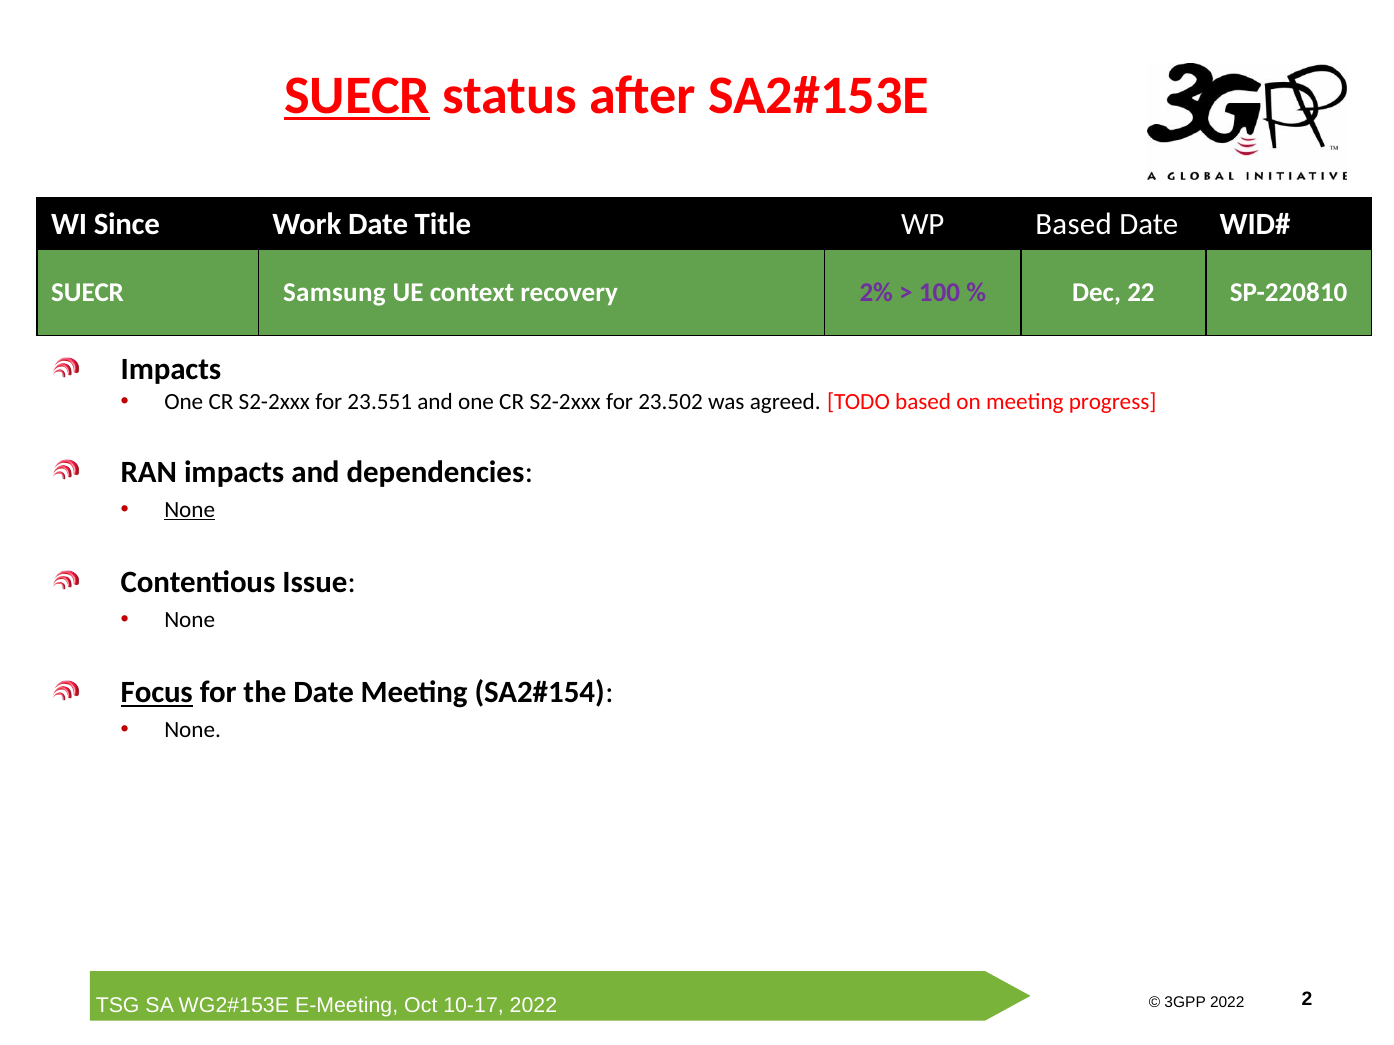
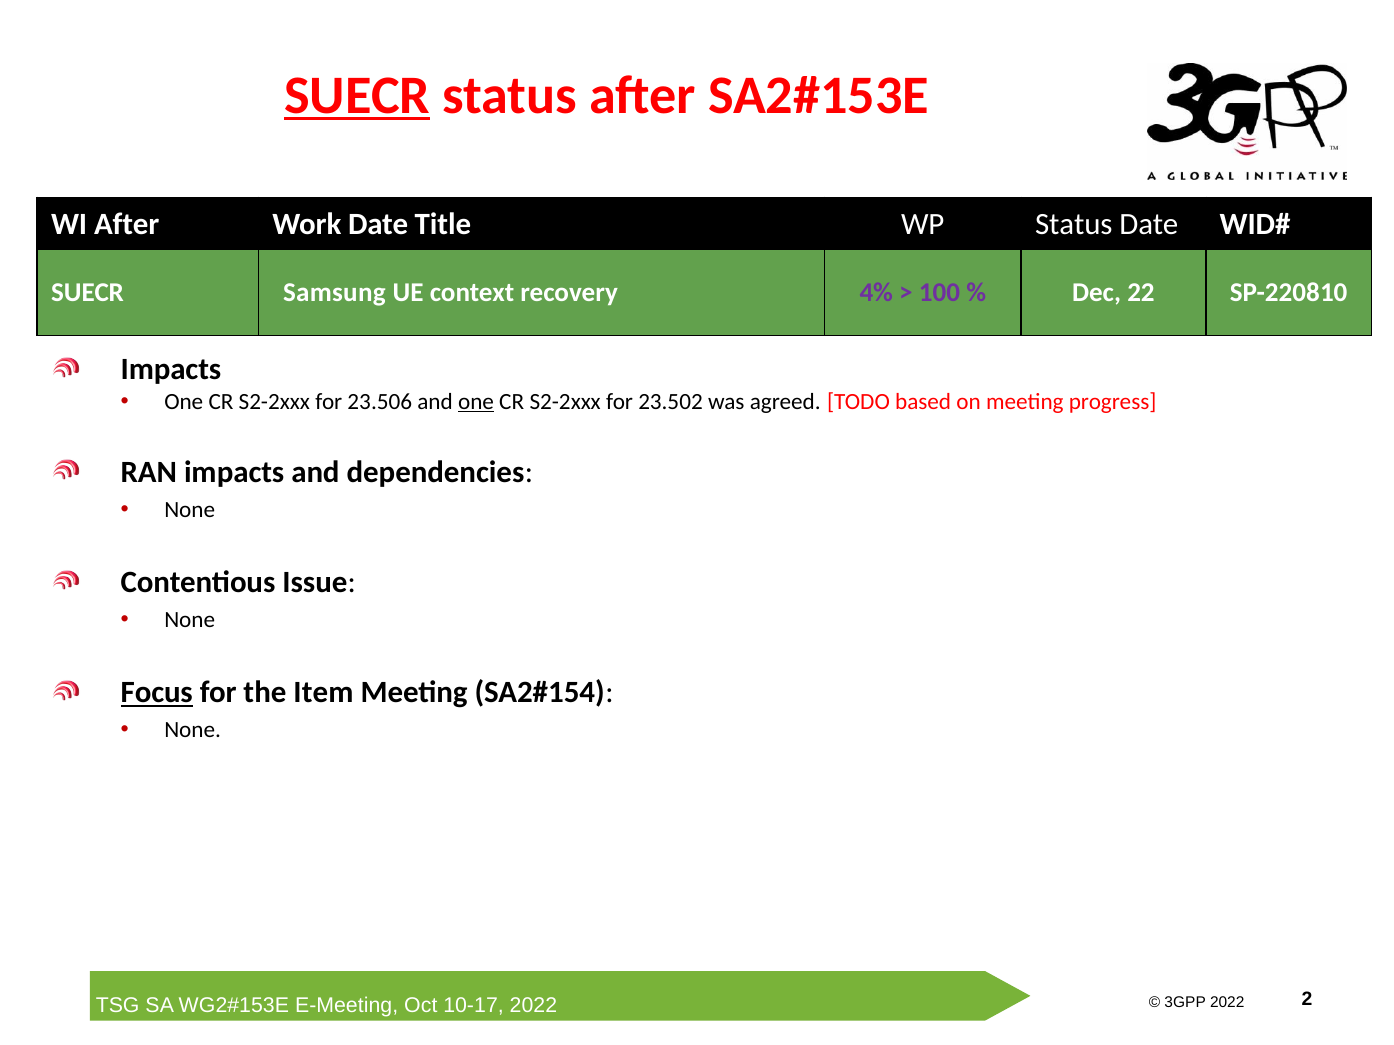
WI Since: Since -> After (127, 224)
WP Based: Based -> Status (1074, 224)
2%: 2% -> 4% (876, 293)
23.551: 23.551 -> 23.506 (380, 402)
one underline: none -> present (476, 402)
None underline: present -> none (190, 510)
the Date: Date -> Item (323, 693)
